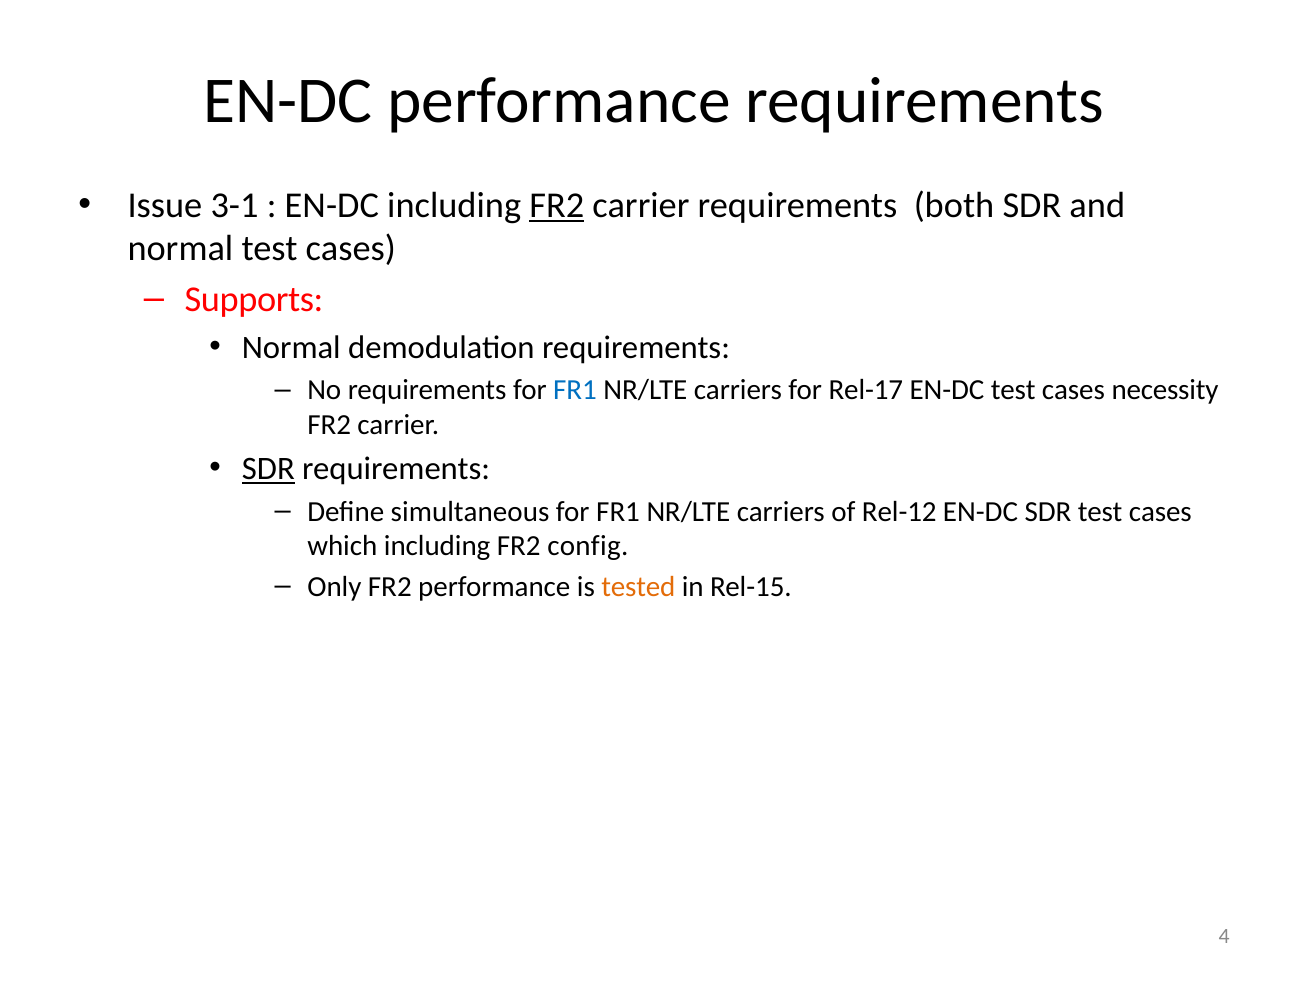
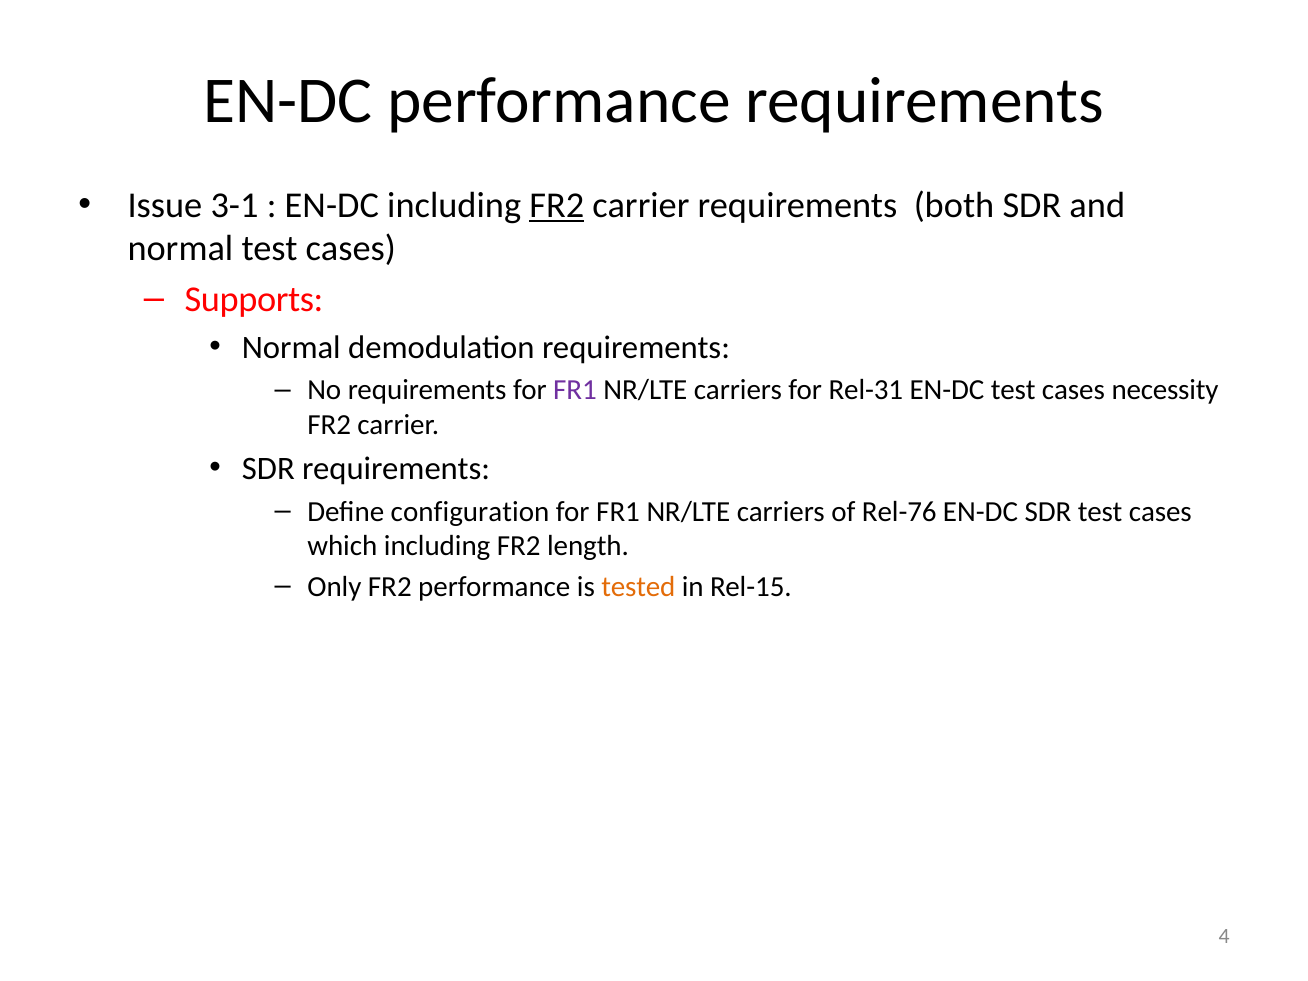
FR1 colour: blue -> purple (575, 390)
Rel-17: Rel-17 -> Rel-31 (866, 390)
SDR underline: present -> none (268, 469)
simultaneous: simultaneous -> configuration (470, 511)
Rel-12: Rel-12 -> Rel-76 (899, 511)
config: config -> length (588, 546)
